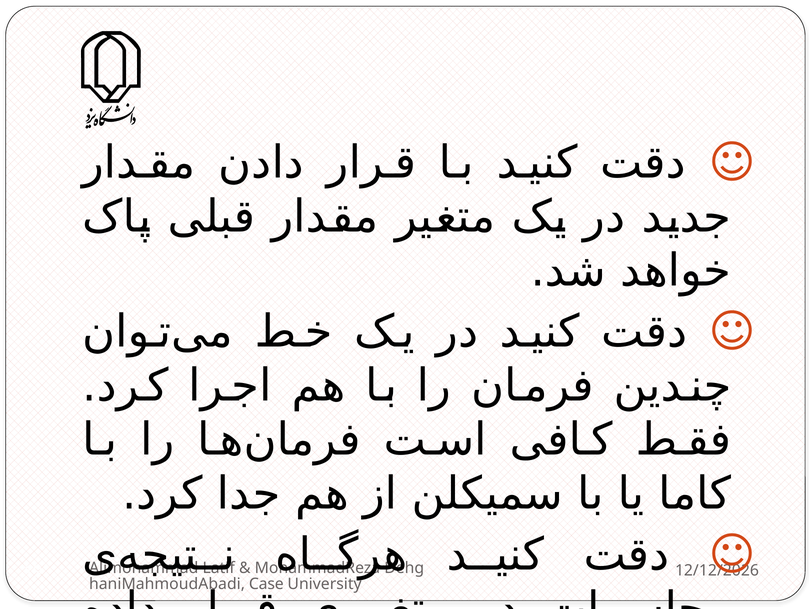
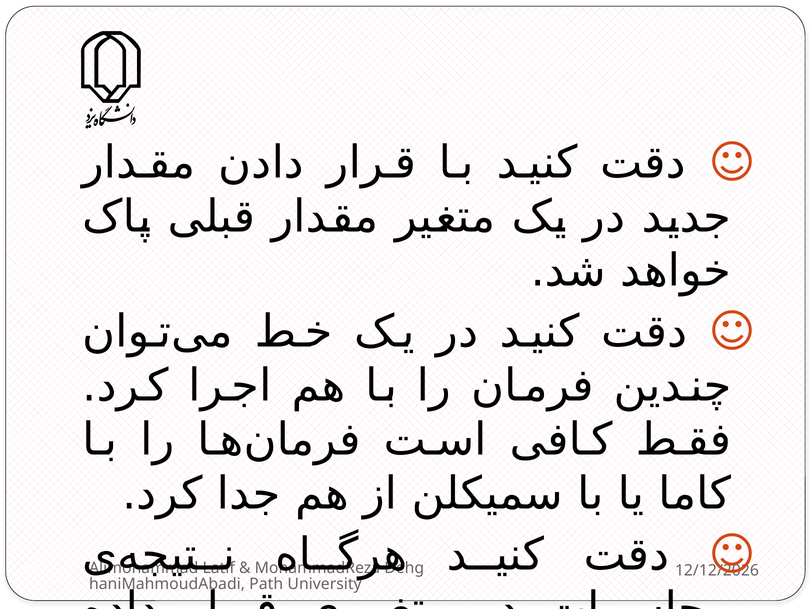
Case: Case -> Path (266, 583)
